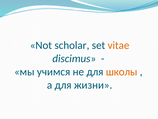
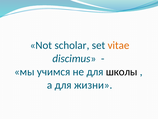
школы colour: orange -> black (122, 72)
